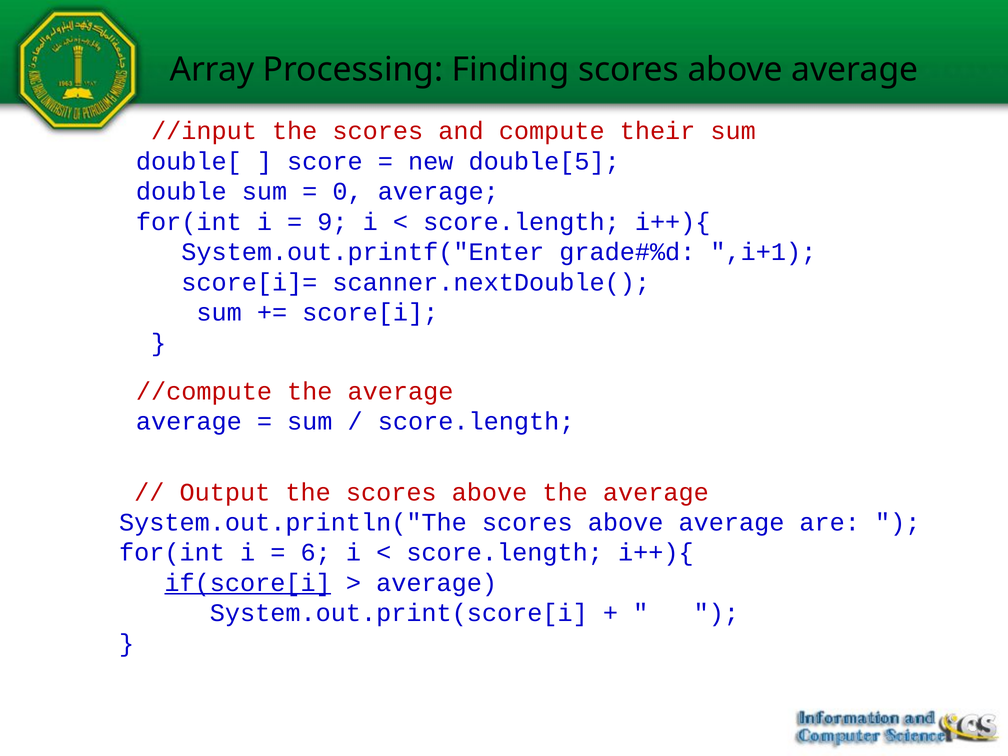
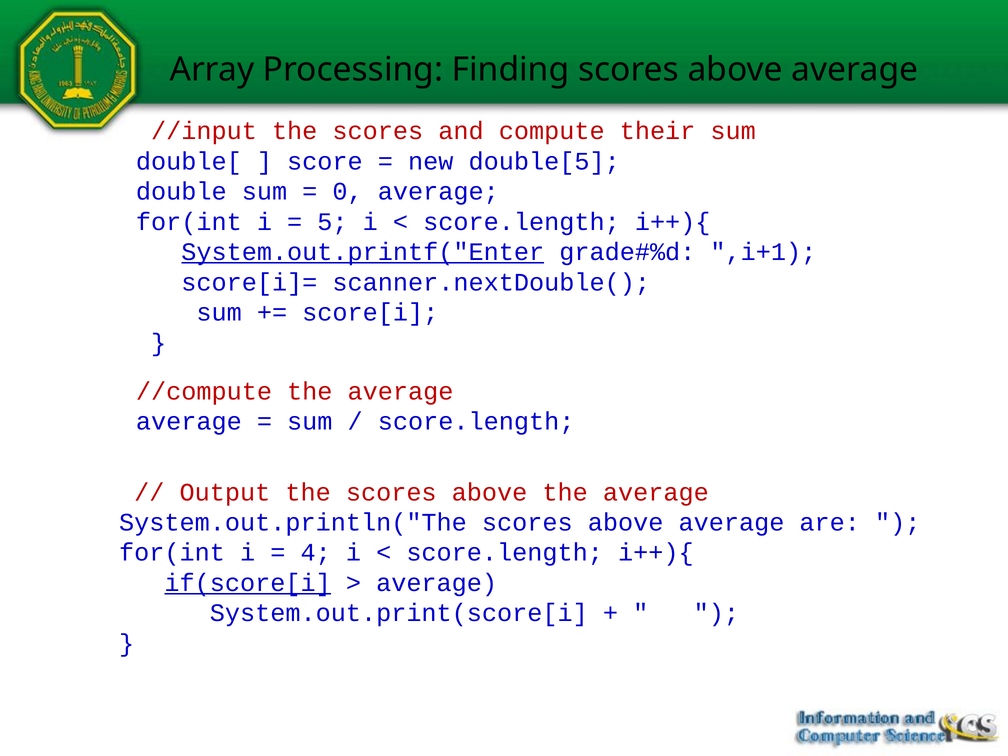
9: 9 -> 5 (332, 222)
System.out.printf("Enter underline: none -> present (363, 252)
6: 6 -> 4 (316, 553)
